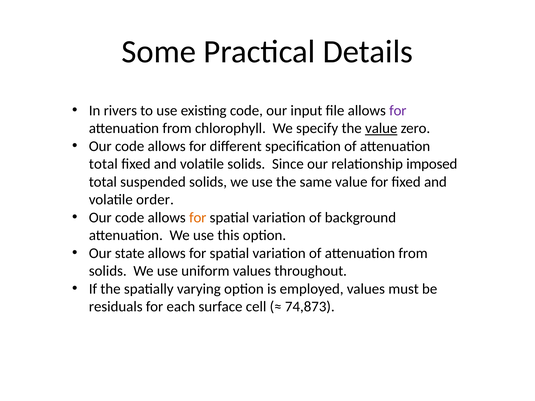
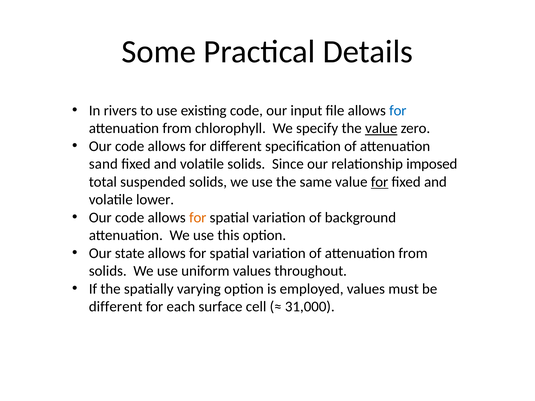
for colour: purple -> blue (398, 111)
total: total -> sand (103, 164)
for underline: none -> present (380, 182)
order: order -> lower (155, 200)
residuals: residuals -> different (116, 307)
74,873: 74,873 -> 31,000 (310, 307)
